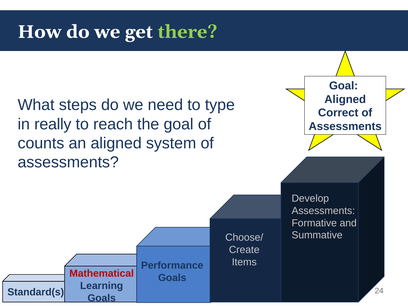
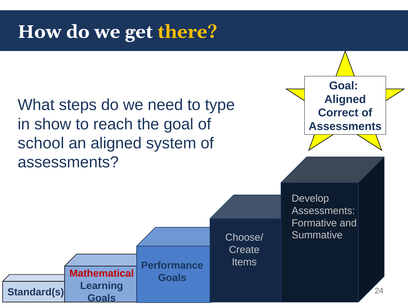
there colour: light green -> yellow (187, 32)
really: really -> show (53, 124)
counts: counts -> school (41, 143)
